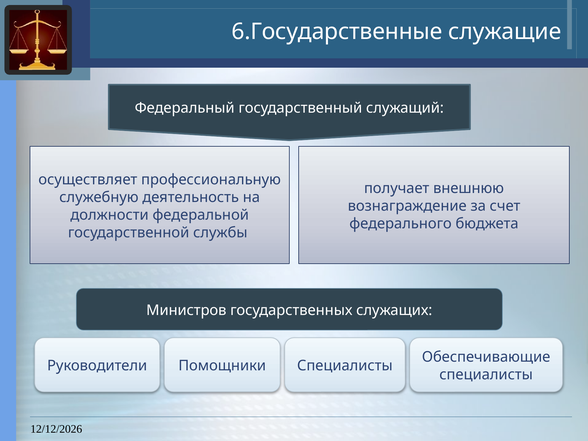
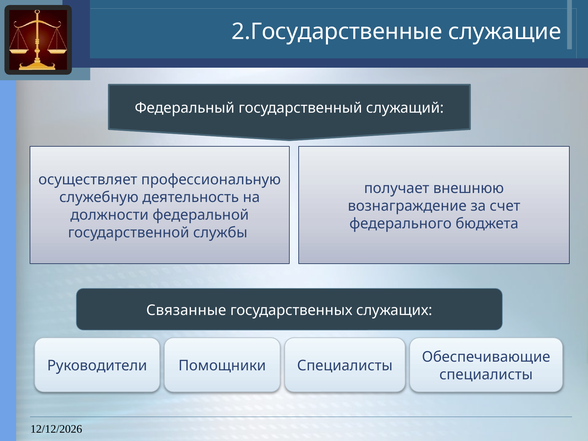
6.Государственные: 6.Государственные -> 2.Государственные (337, 32)
Министров: Министров -> Связанные (186, 310)
